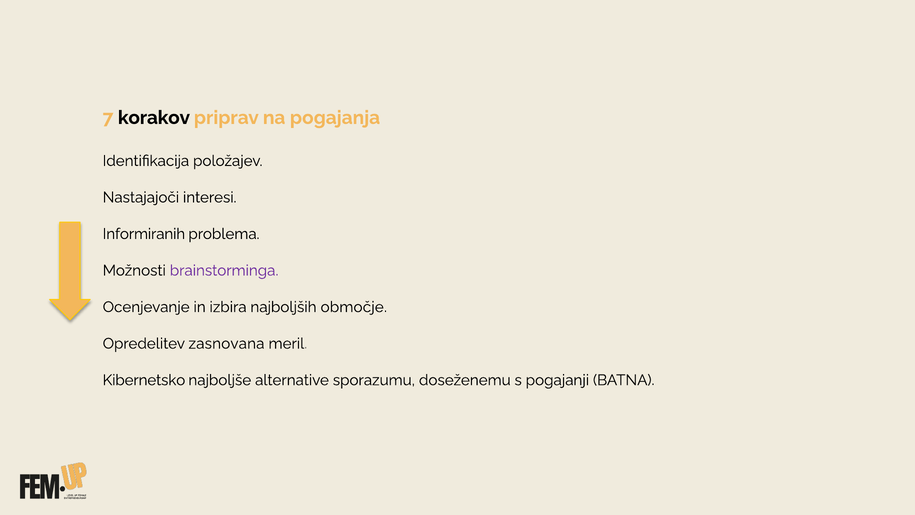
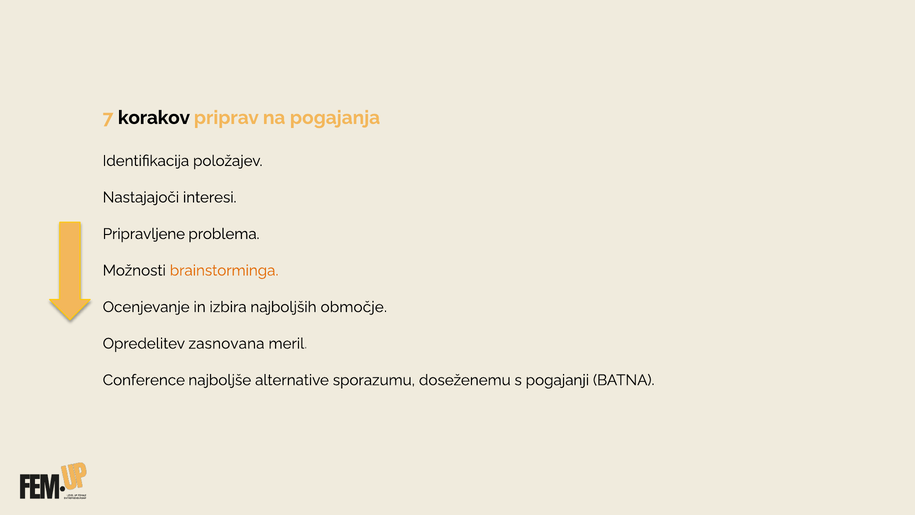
Informiranih: Informiranih -> Pripravljene (144, 234)
brainstorminga colour: purple -> orange (224, 270)
Kibernetsko: Kibernetsko -> Conference (144, 380)
